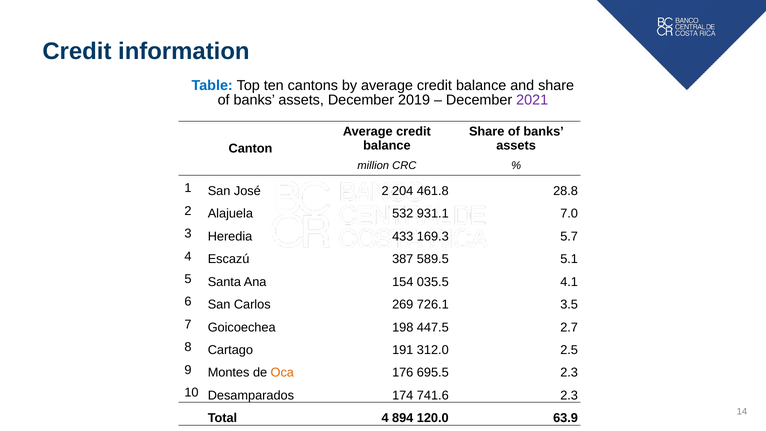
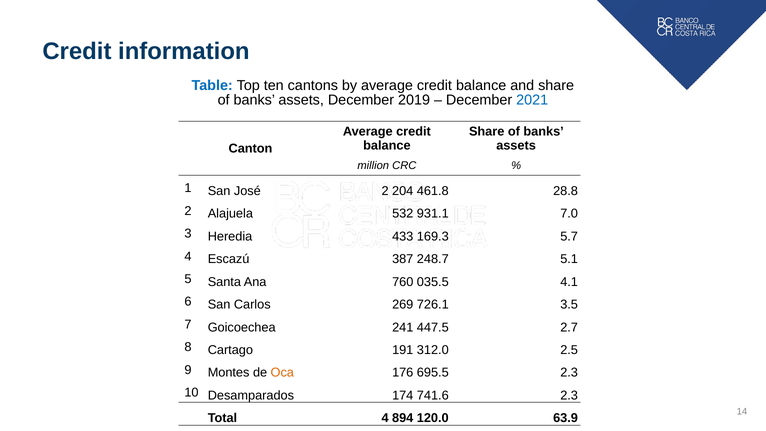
2021 colour: purple -> blue (532, 100)
589.5: 589.5 -> 248.7 (433, 259)
154: 154 -> 760 (403, 282)
198: 198 -> 241 (403, 327)
